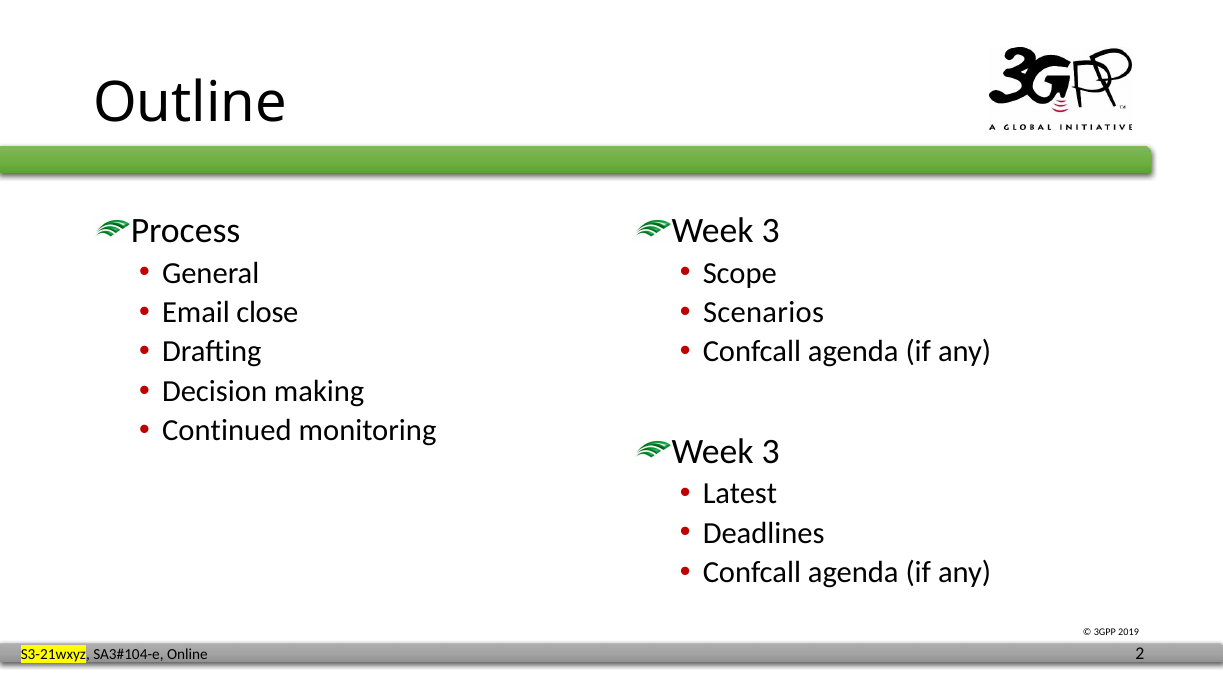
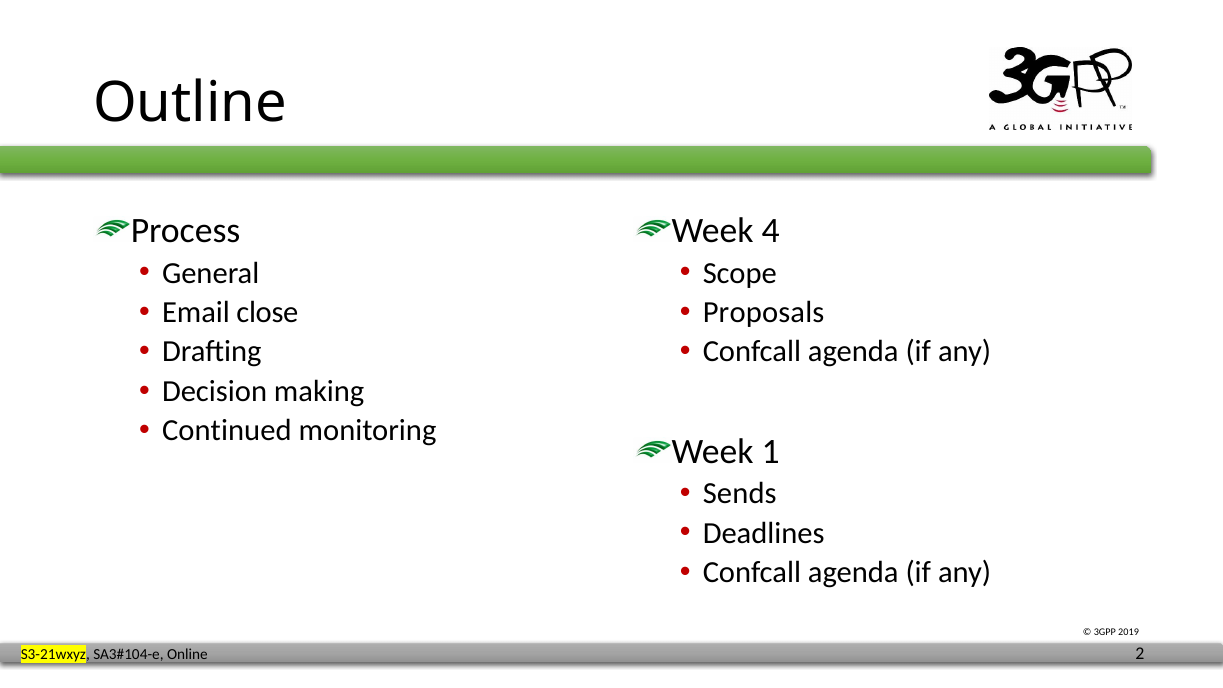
3: 3 -> 4 (771, 231)
Scenarios: Scenarios -> Proposals (764, 312)
3: 3 -> 1 (771, 452)
Latest: Latest -> Sends (740, 494)
